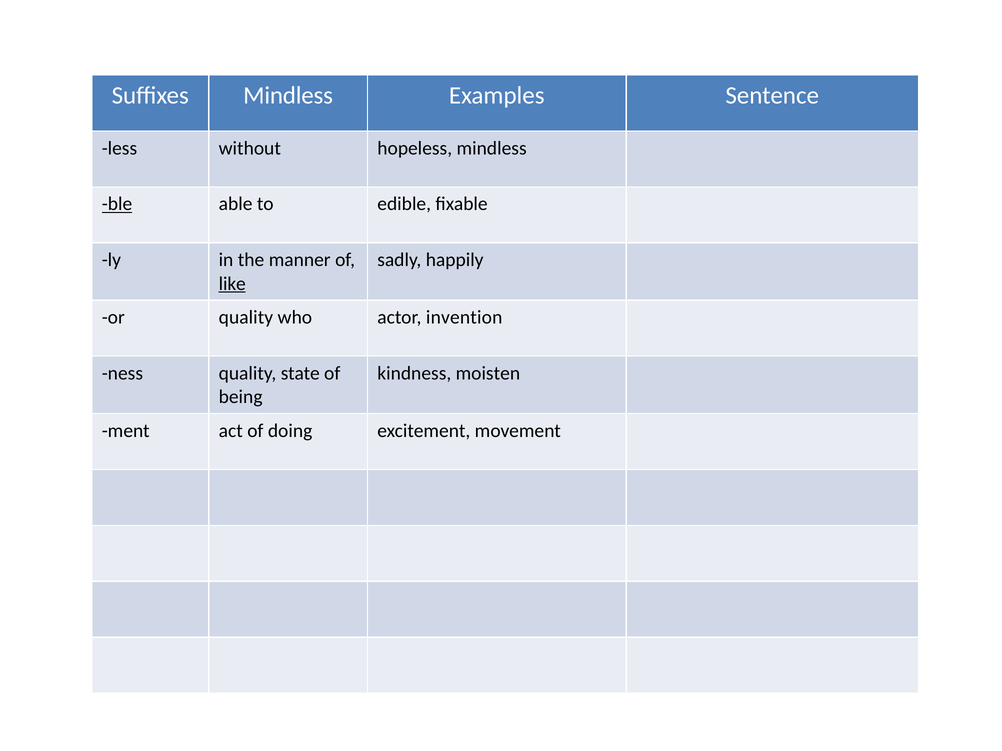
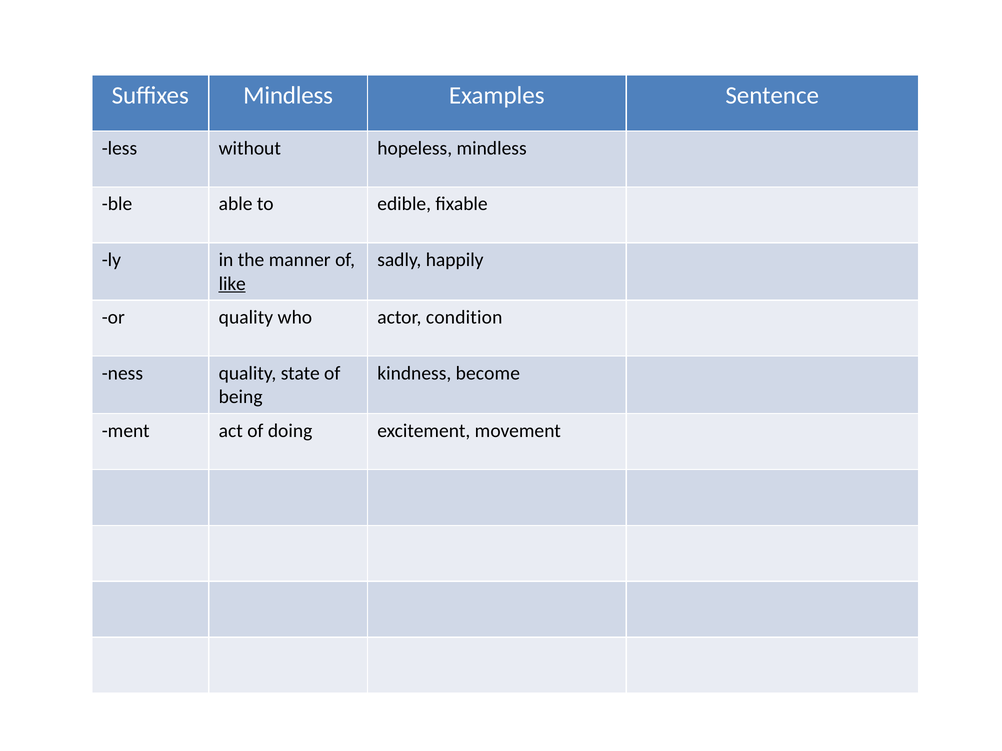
ble underline: present -> none (117, 204)
invention: invention -> condition (464, 318)
moisten: moisten -> become (488, 374)
